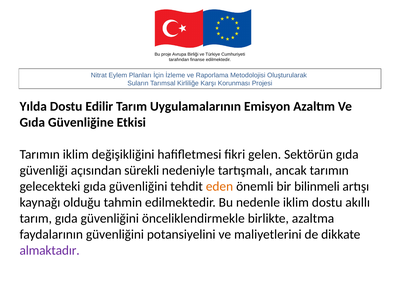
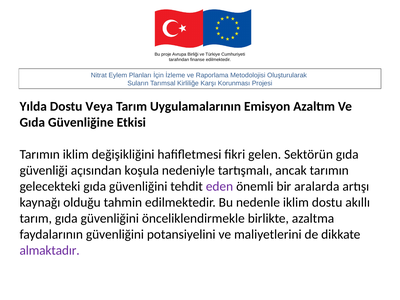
Edilir: Edilir -> Veya (99, 107)
sürekli: sürekli -> koşula (142, 171)
eden colour: orange -> purple (219, 187)
bilinmeli: bilinmeli -> aralarda (317, 187)
